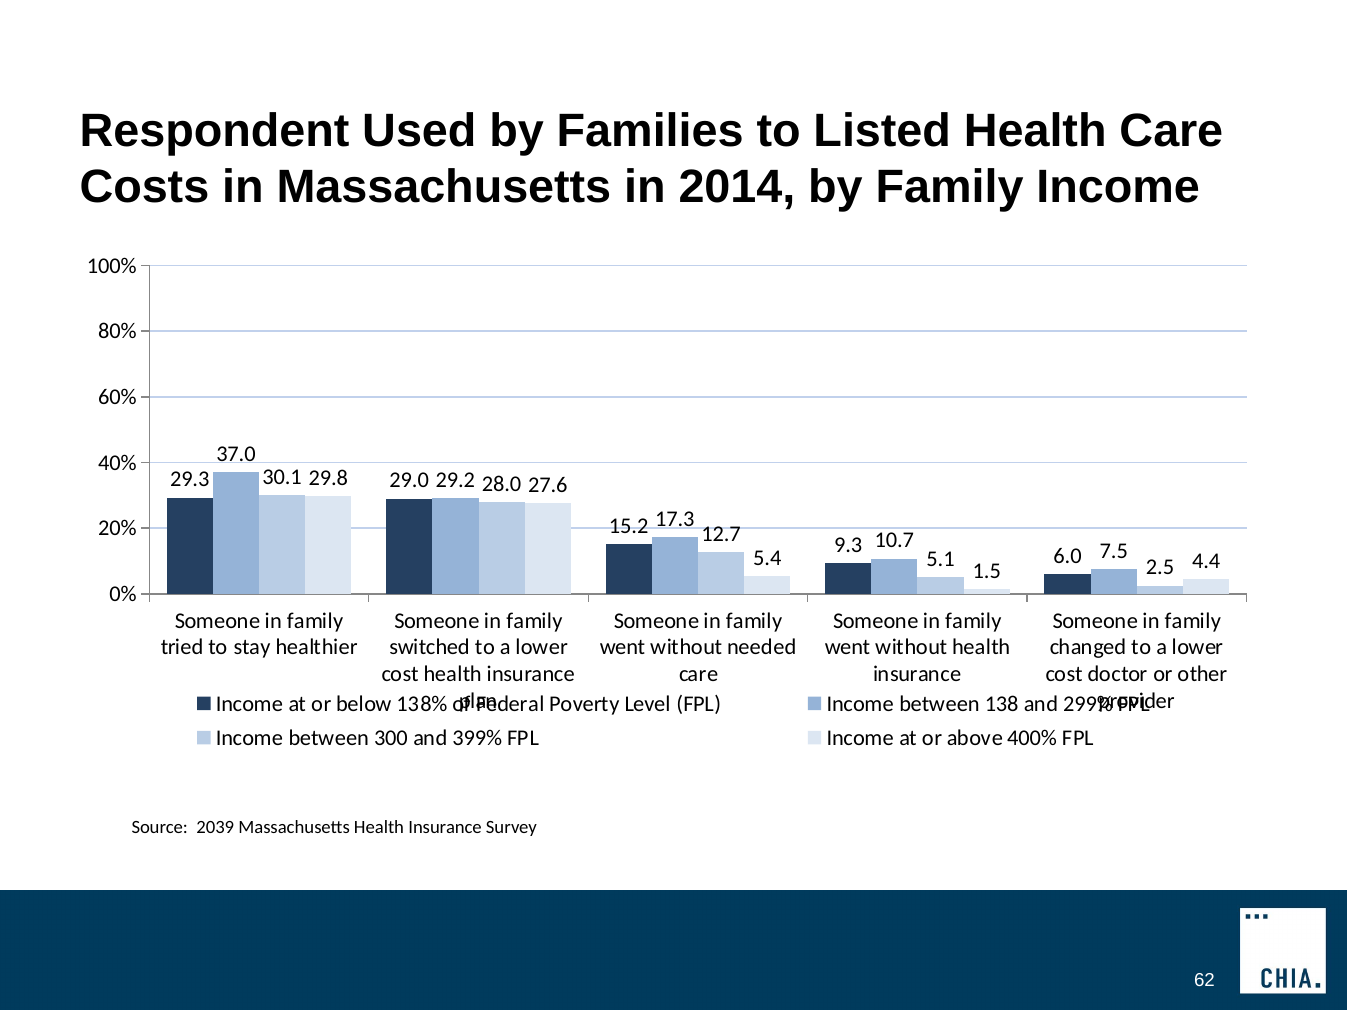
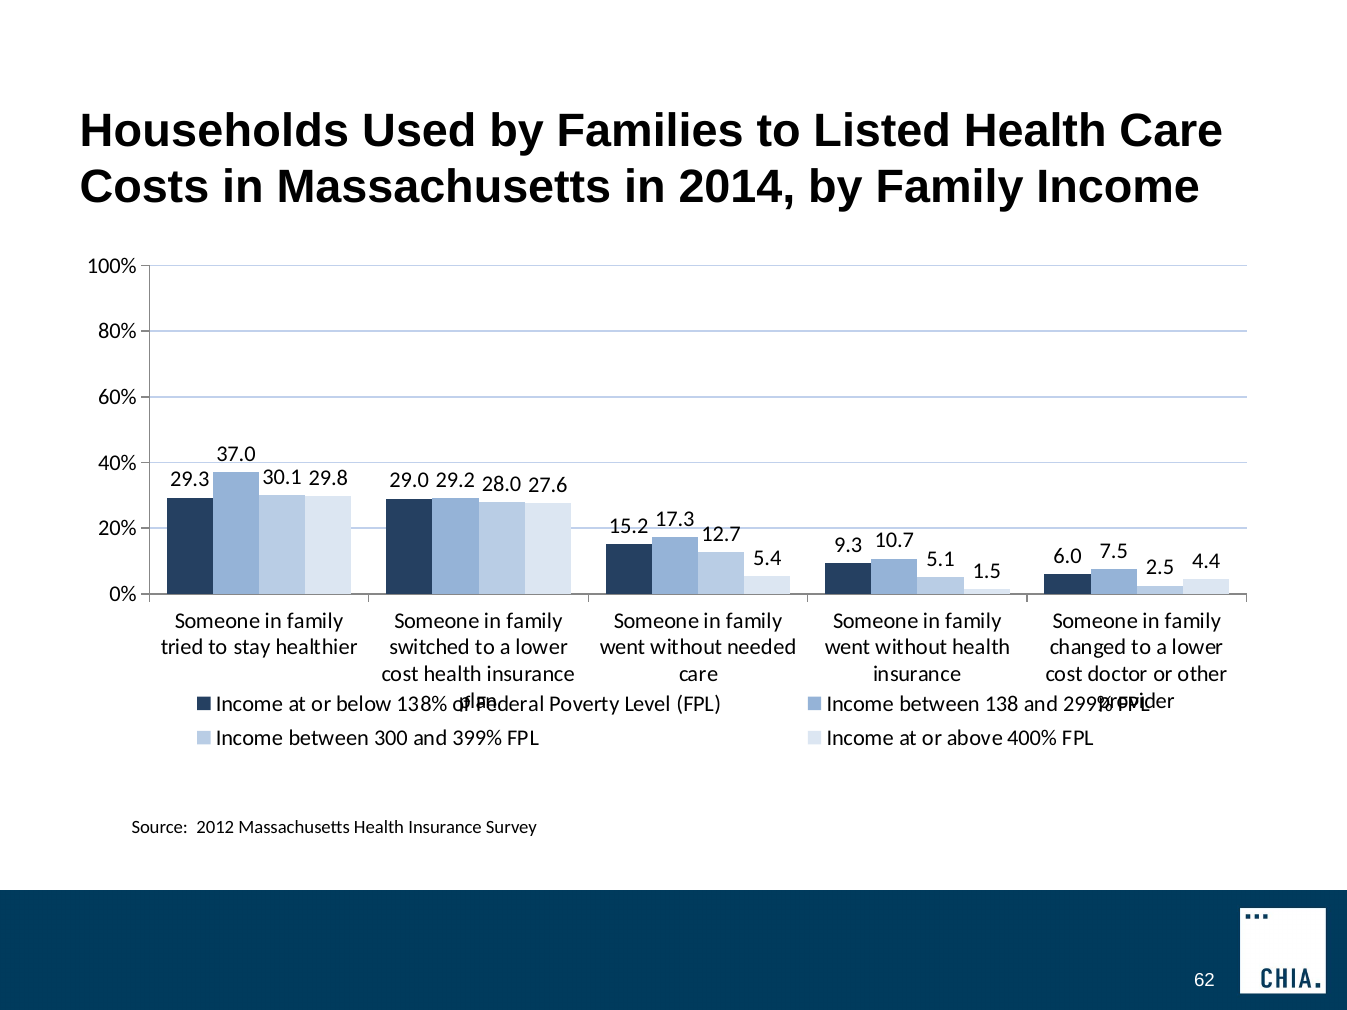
Respondent: Respondent -> Households (214, 131)
2039: 2039 -> 2012 (215, 827)
